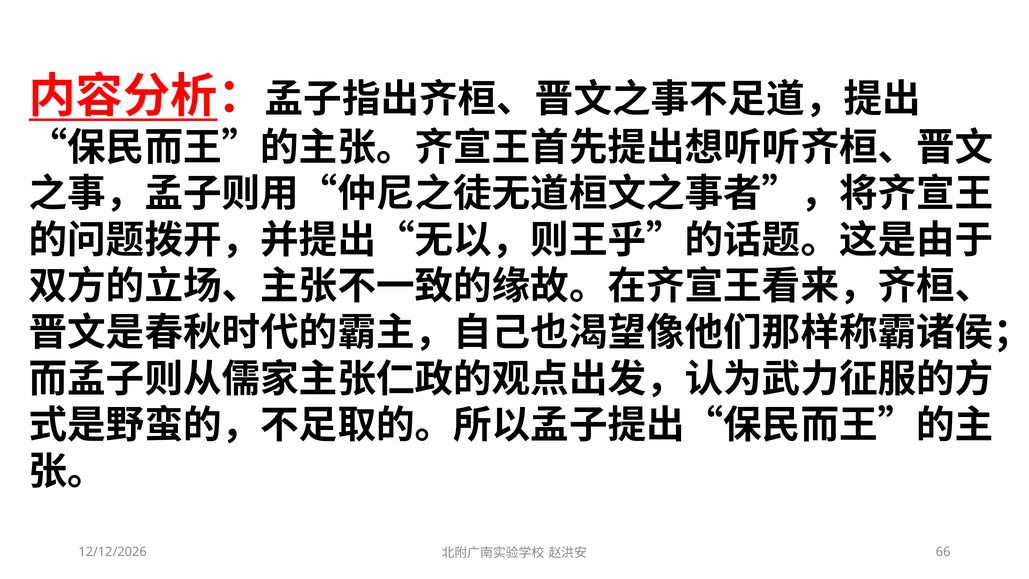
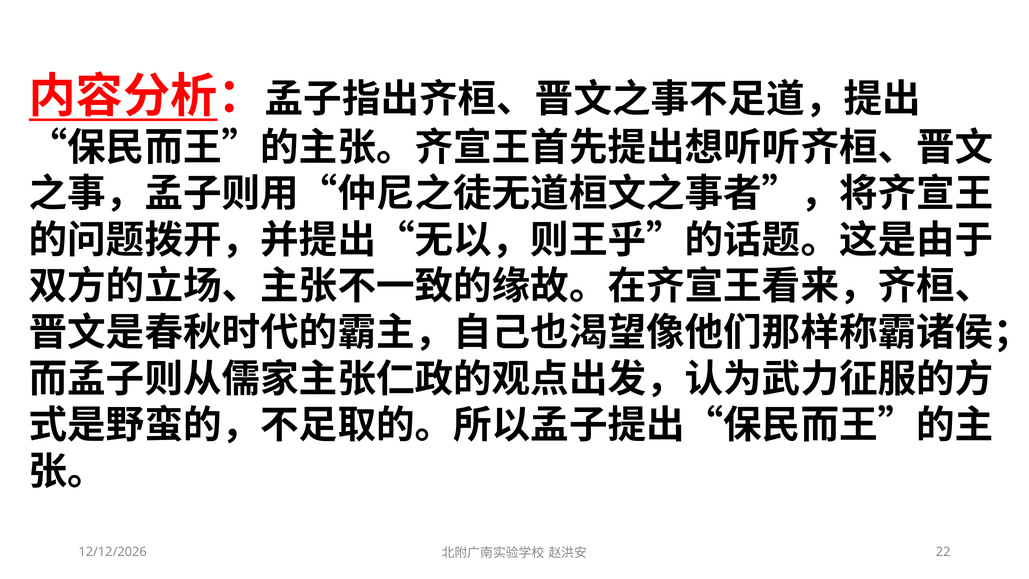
66: 66 -> 22 (943, 552)
